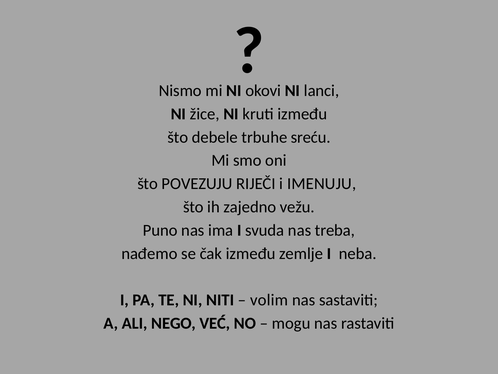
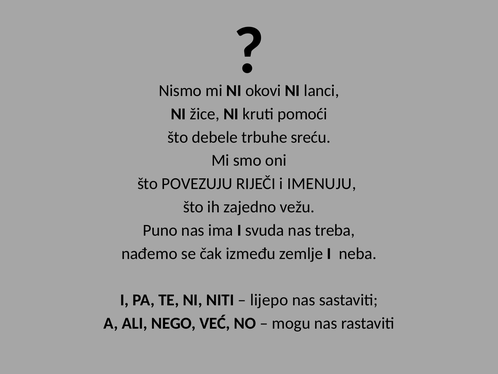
kruti između: između -> pomoći (302, 114)
volim: volim -> lijepo (269, 300)
